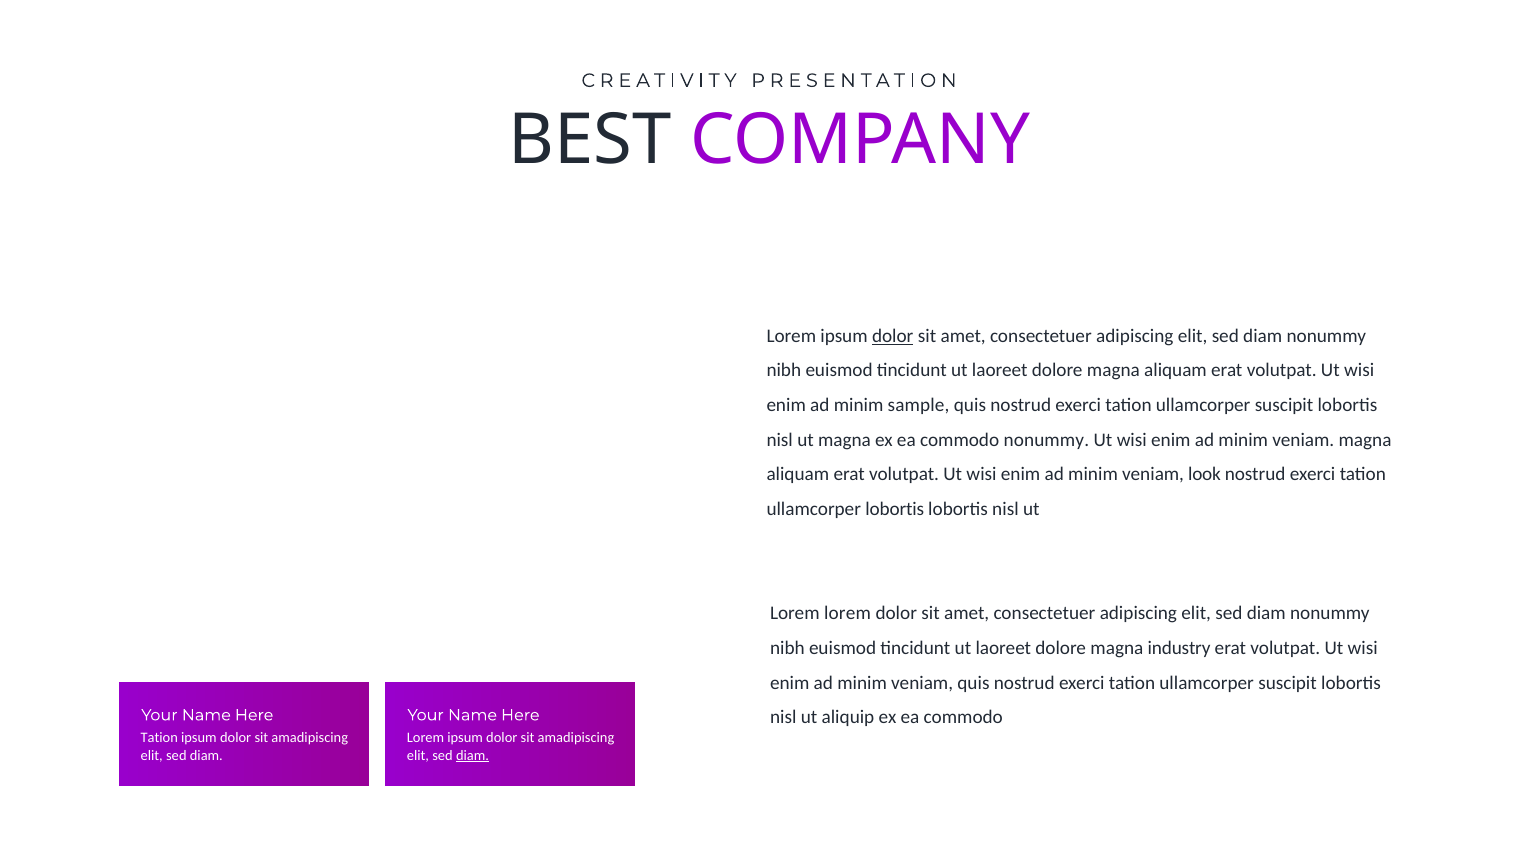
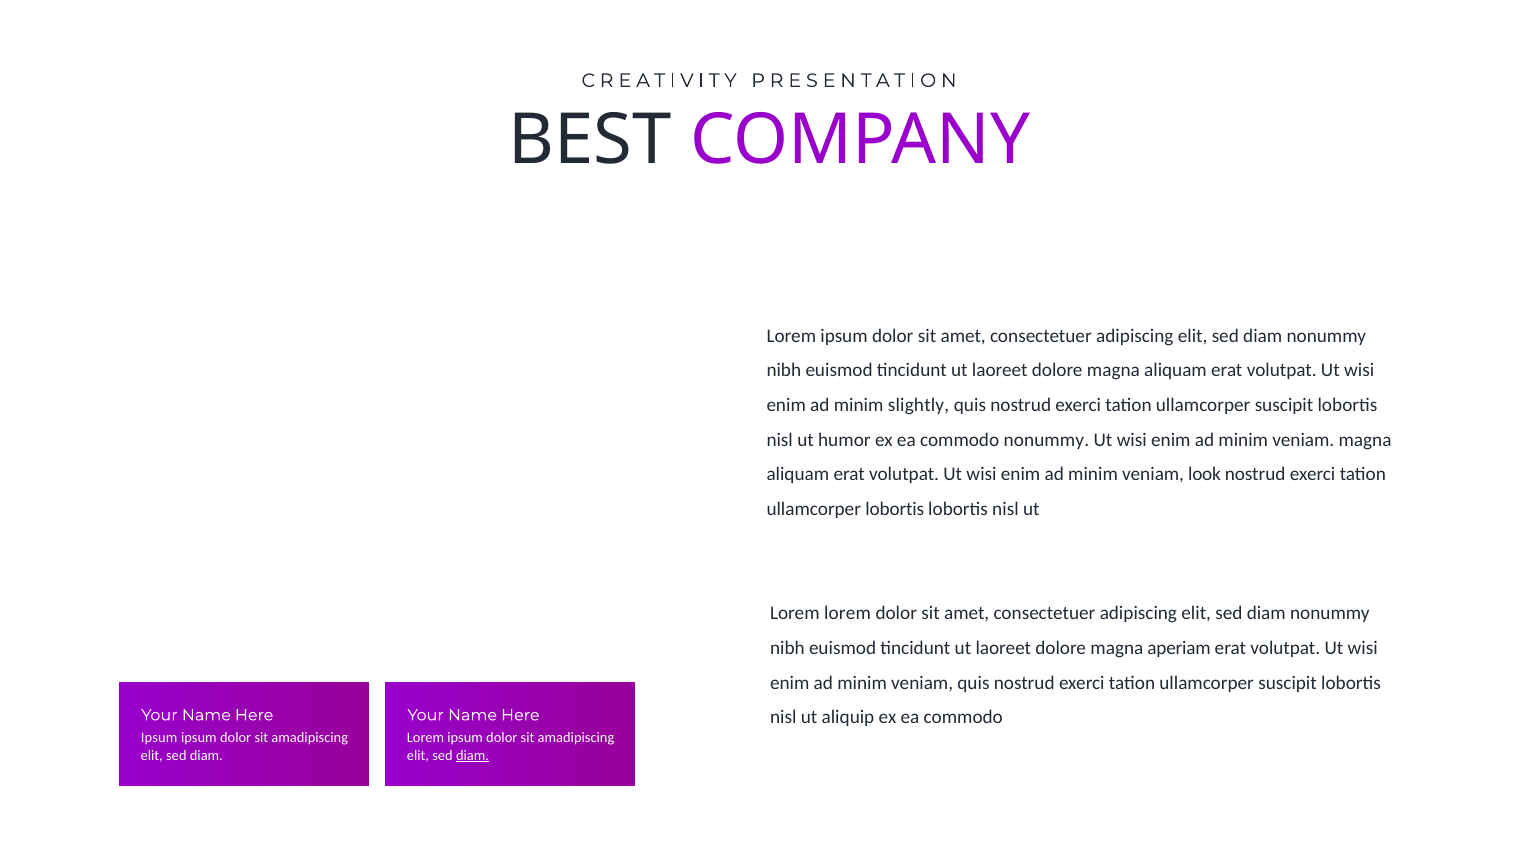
dolor underline: present -> none (893, 336)
sample: sample -> slightly (919, 405)
ut magna: magna -> humor (844, 440)
industry: industry -> aperiam (1179, 648)
Tation: Tation -> Ipsum (159, 738)
